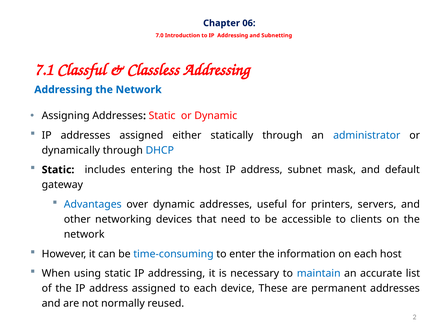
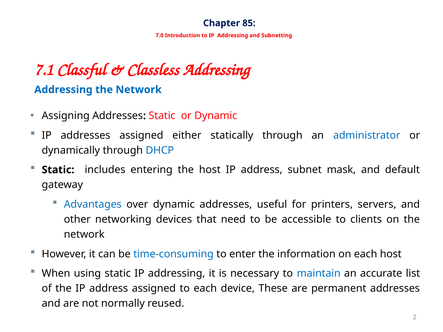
06: 06 -> 85 (249, 23)
